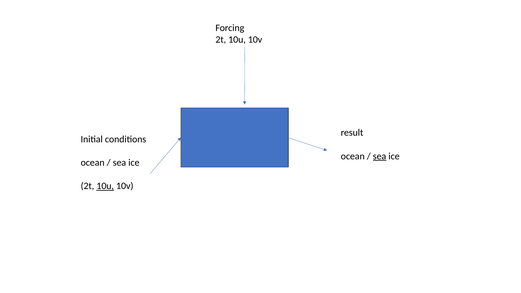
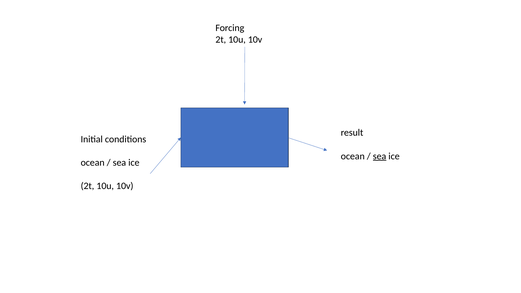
10u underline: present -> none (105, 186)
